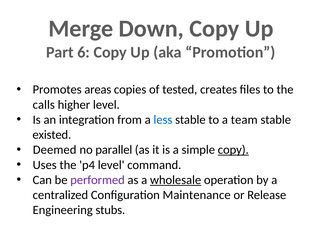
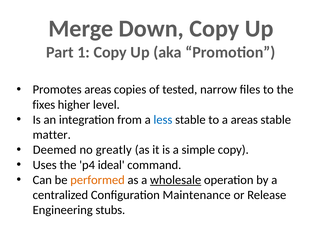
6: 6 -> 1 (84, 52)
creates: creates -> narrow (218, 89)
calls: calls -> fixes (44, 104)
a team: team -> areas (244, 119)
existed: existed -> matter (52, 134)
parallel: parallel -> greatly (114, 150)
copy underline: present -> none (233, 150)
p4 level: level -> ideal (111, 165)
performed colour: purple -> orange (98, 180)
